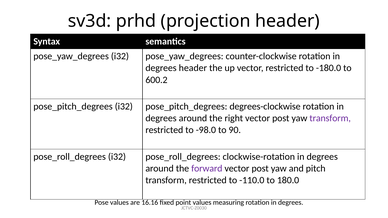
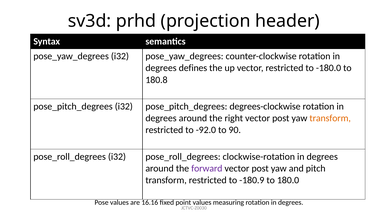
degrees header: header -> defines (193, 68)
600.2: 600.2 -> 180.8 (156, 80)
transform colour: purple -> orange (330, 118)
-98.0: -98.0 -> -92.0 (206, 130)
-110.0: -110.0 -> -180.9 (252, 180)
